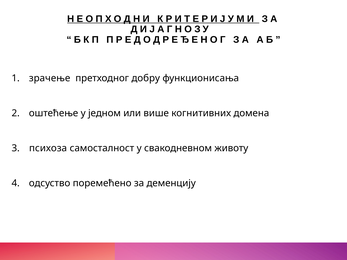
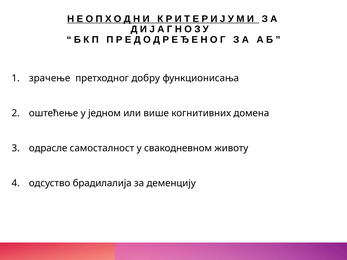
психоза: психоза -> одрасле (48, 148)
поремећено: поремећено -> брадилалија (102, 183)
